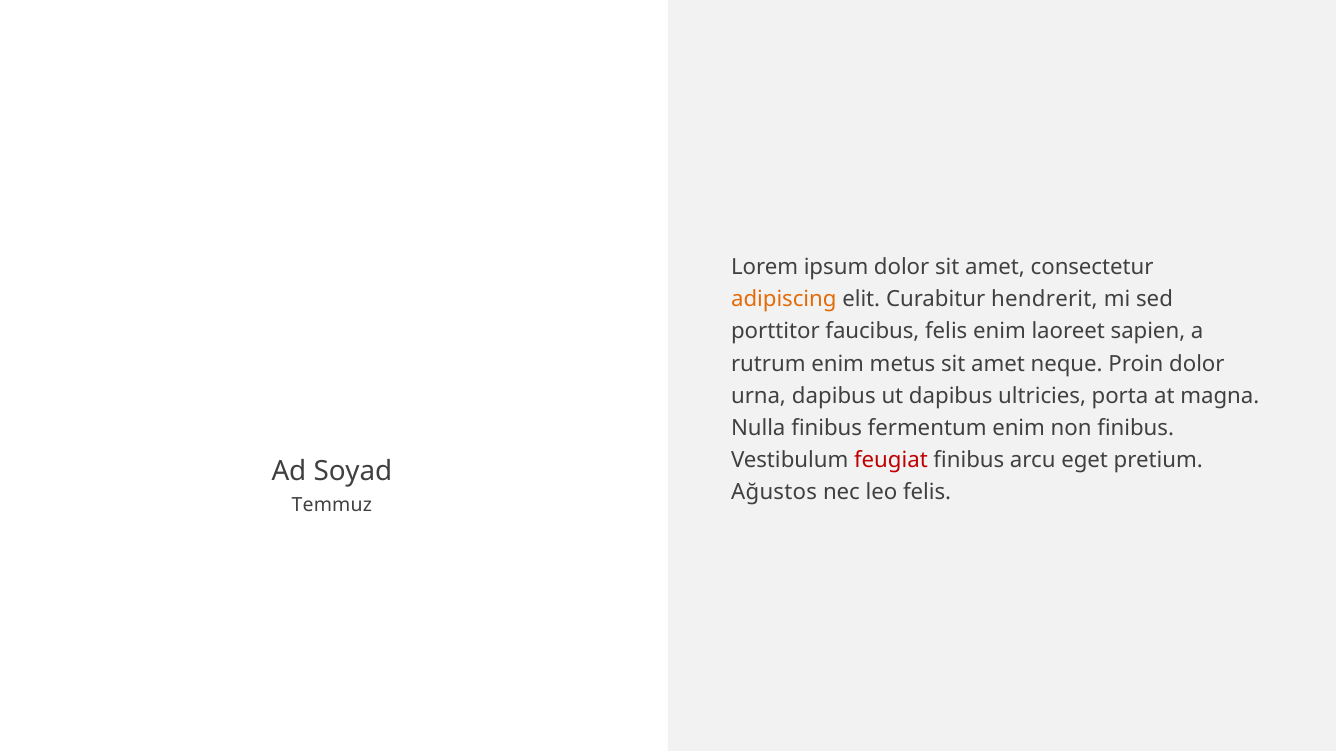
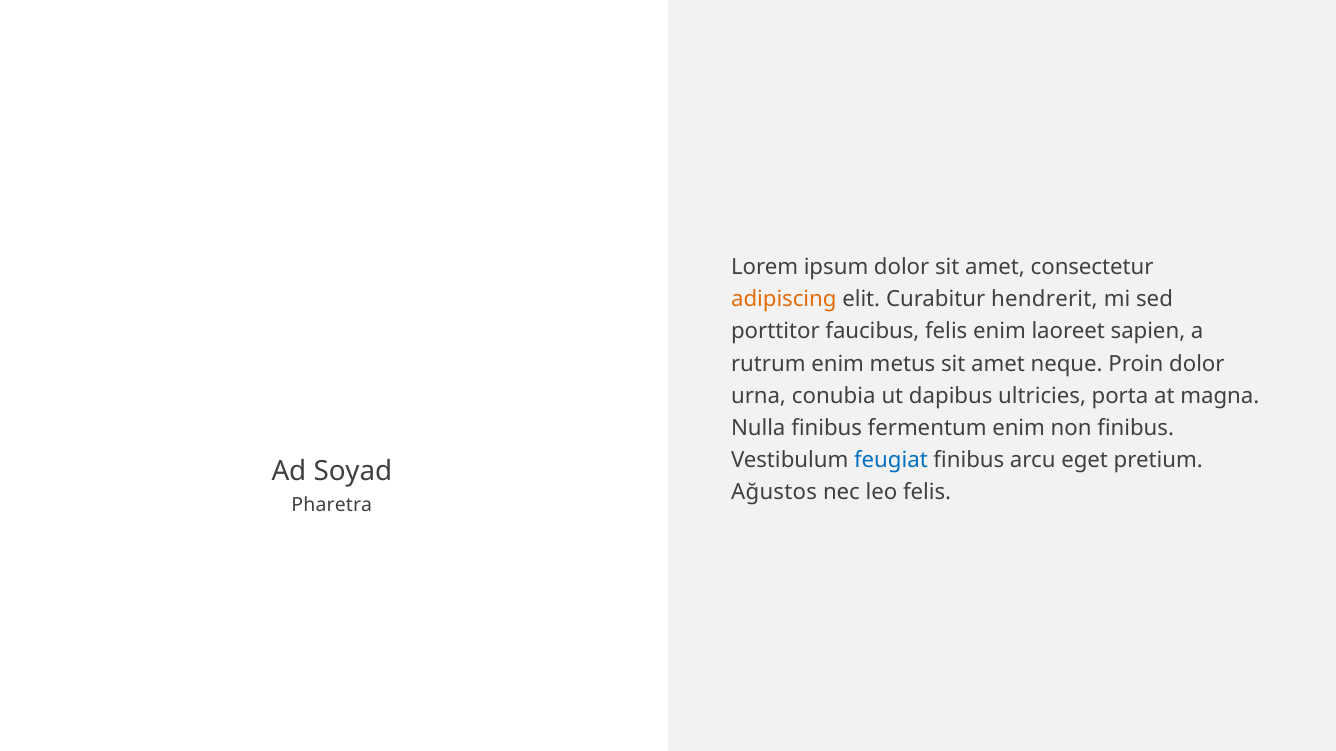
urna dapibus: dapibus -> conubia (834, 396)
feugiat colour: red -> blue (891, 460)
Temmuz: Temmuz -> Pharetra (332, 506)
